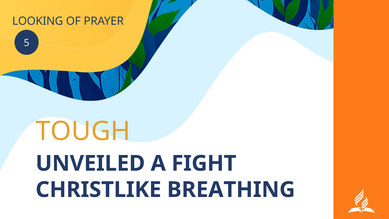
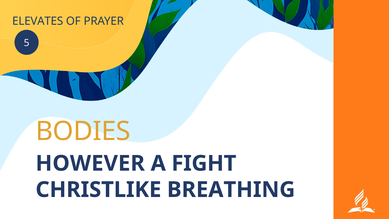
LOOKING: LOOKING -> ELEVATES (38, 21)
TOUGH: TOUGH -> BODIES (83, 131)
UNVEILED: UNVEILED -> HOWEVER (90, 163)
